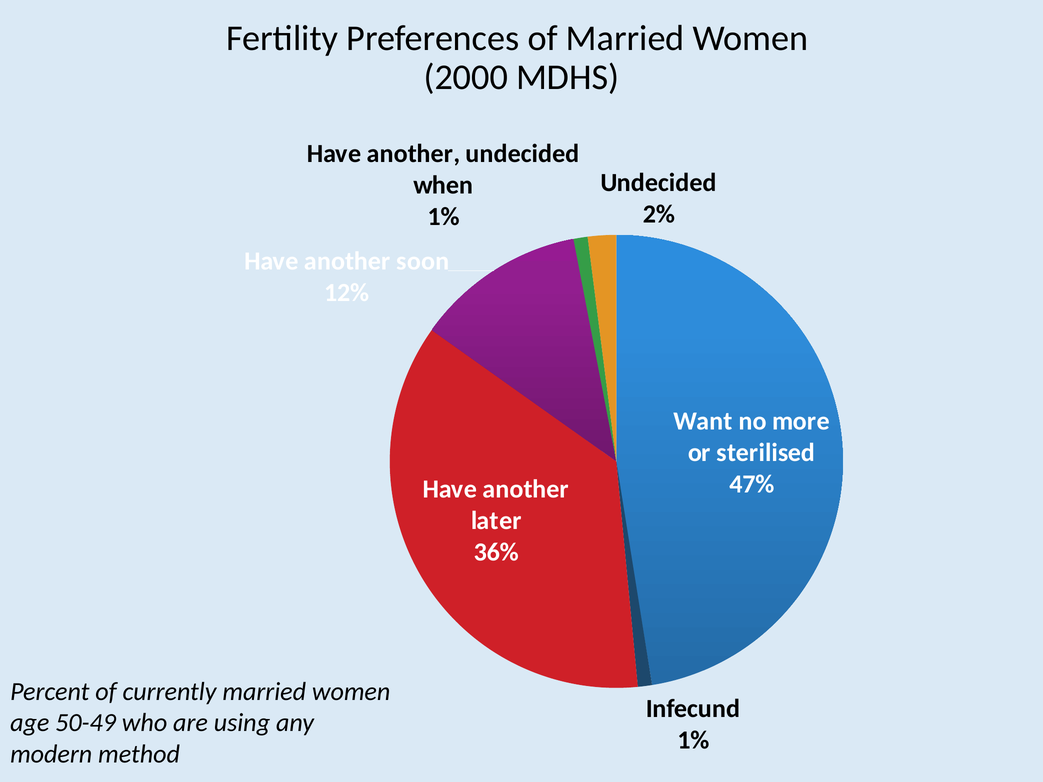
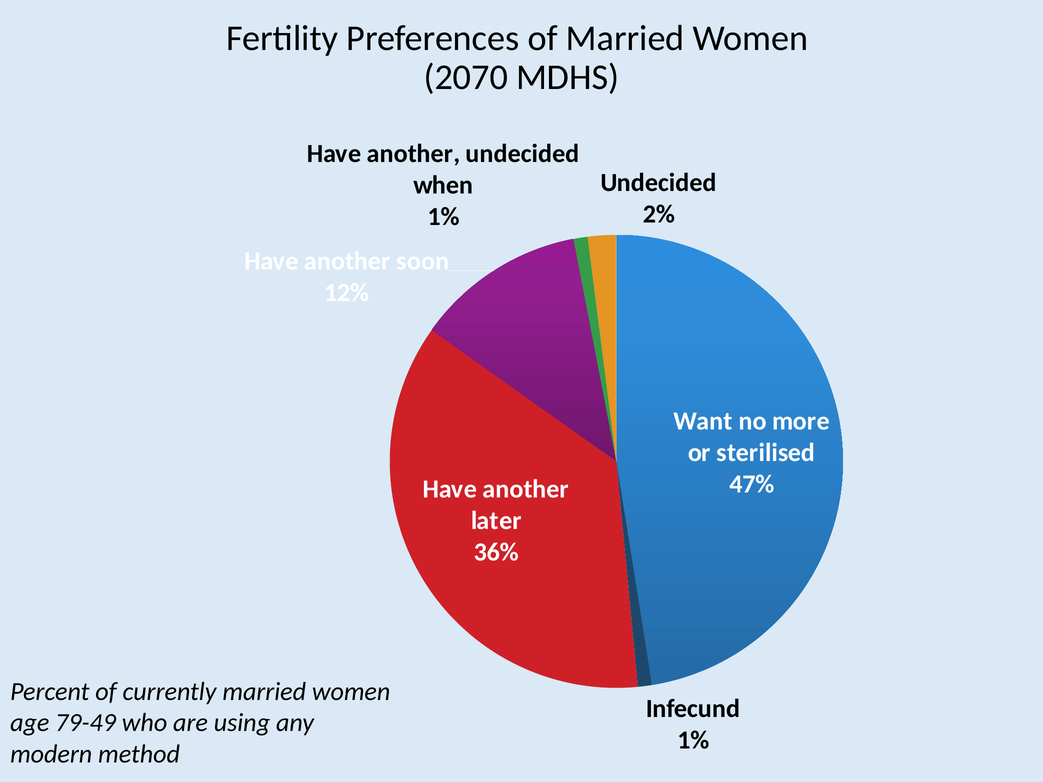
2000: 2000 -> 2070 (466, 77)
50-49: 50-49 -> 79-49 (86, 723)
